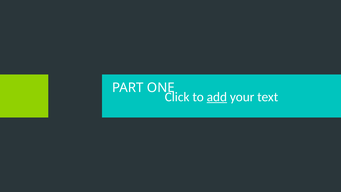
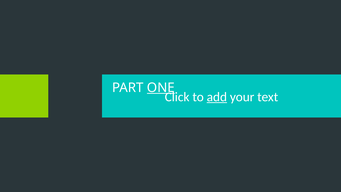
ONE underline: none -> present (161, 88)
